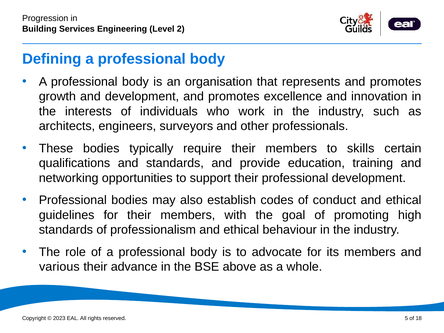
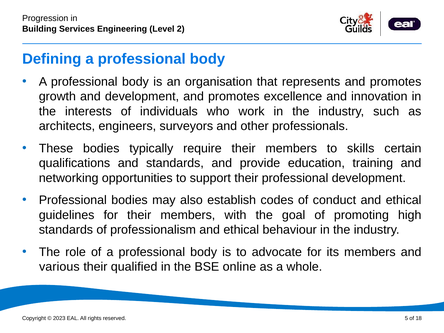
advance: advance -> qualified (134, 267)
above: above -> online (239, 267)
